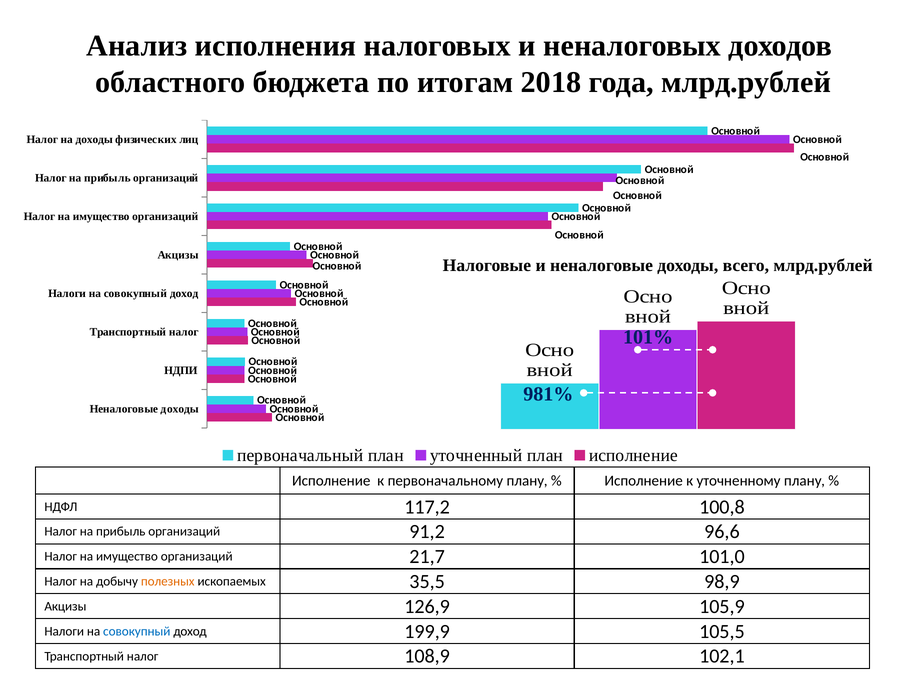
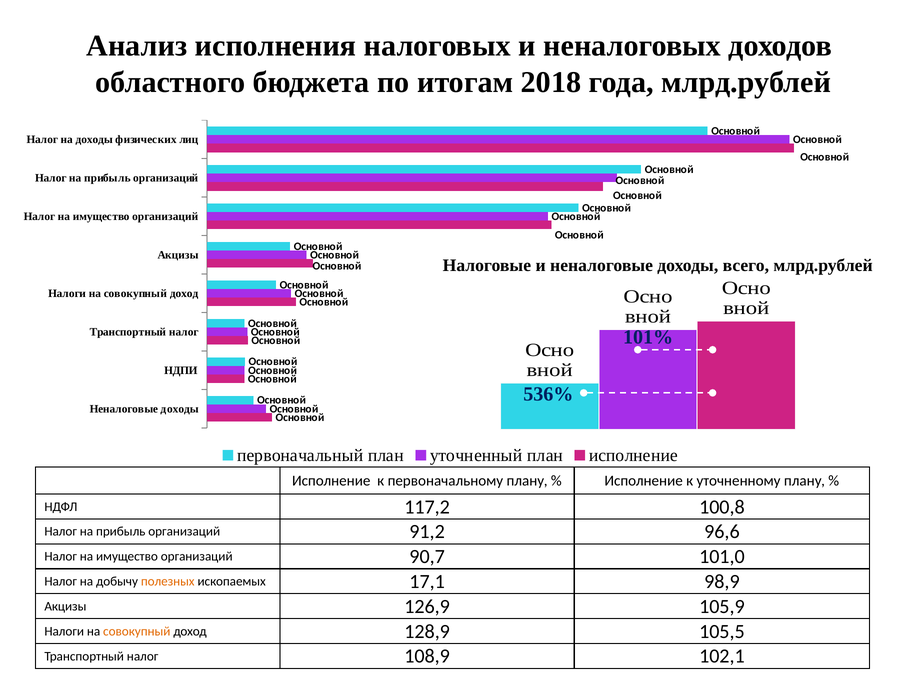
981%: 981% -> 536% (548, 394)
21,7: 21,7 -> 90,7 (427, 556)
35,5: 35,5 -> 17,1 (427, 581)
совокупный colour: blue -> orange (137, 631)
199,9: 199,9 -> 128,9 (427, 631)
